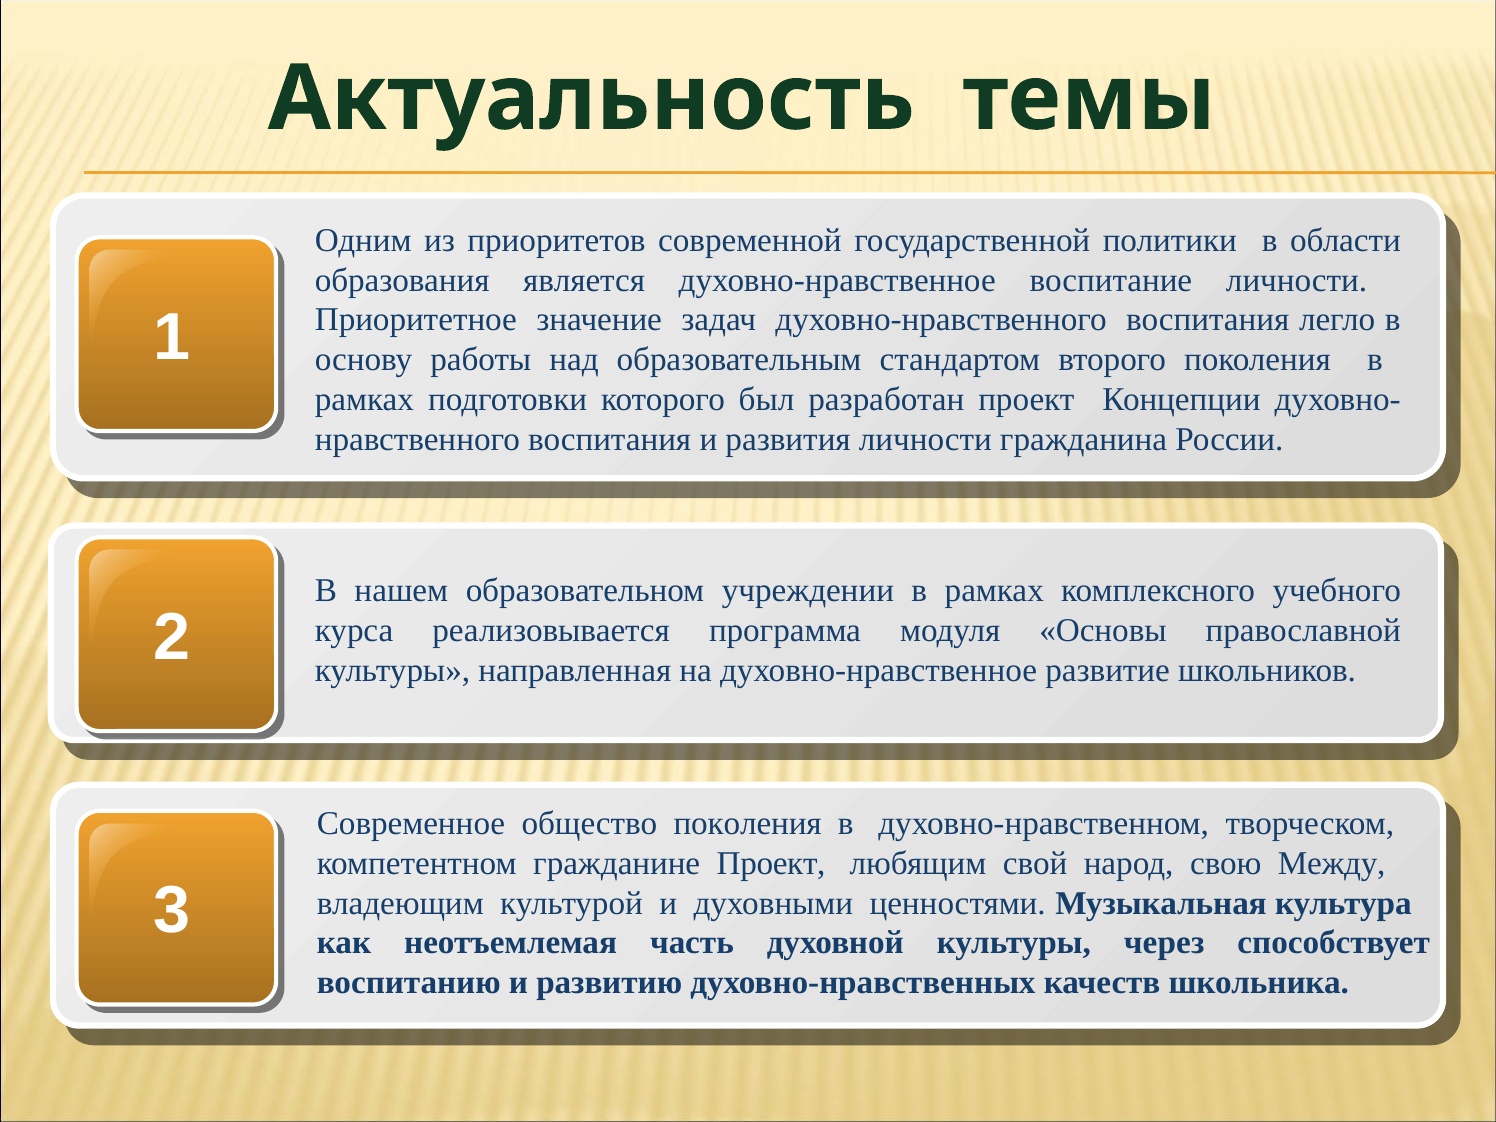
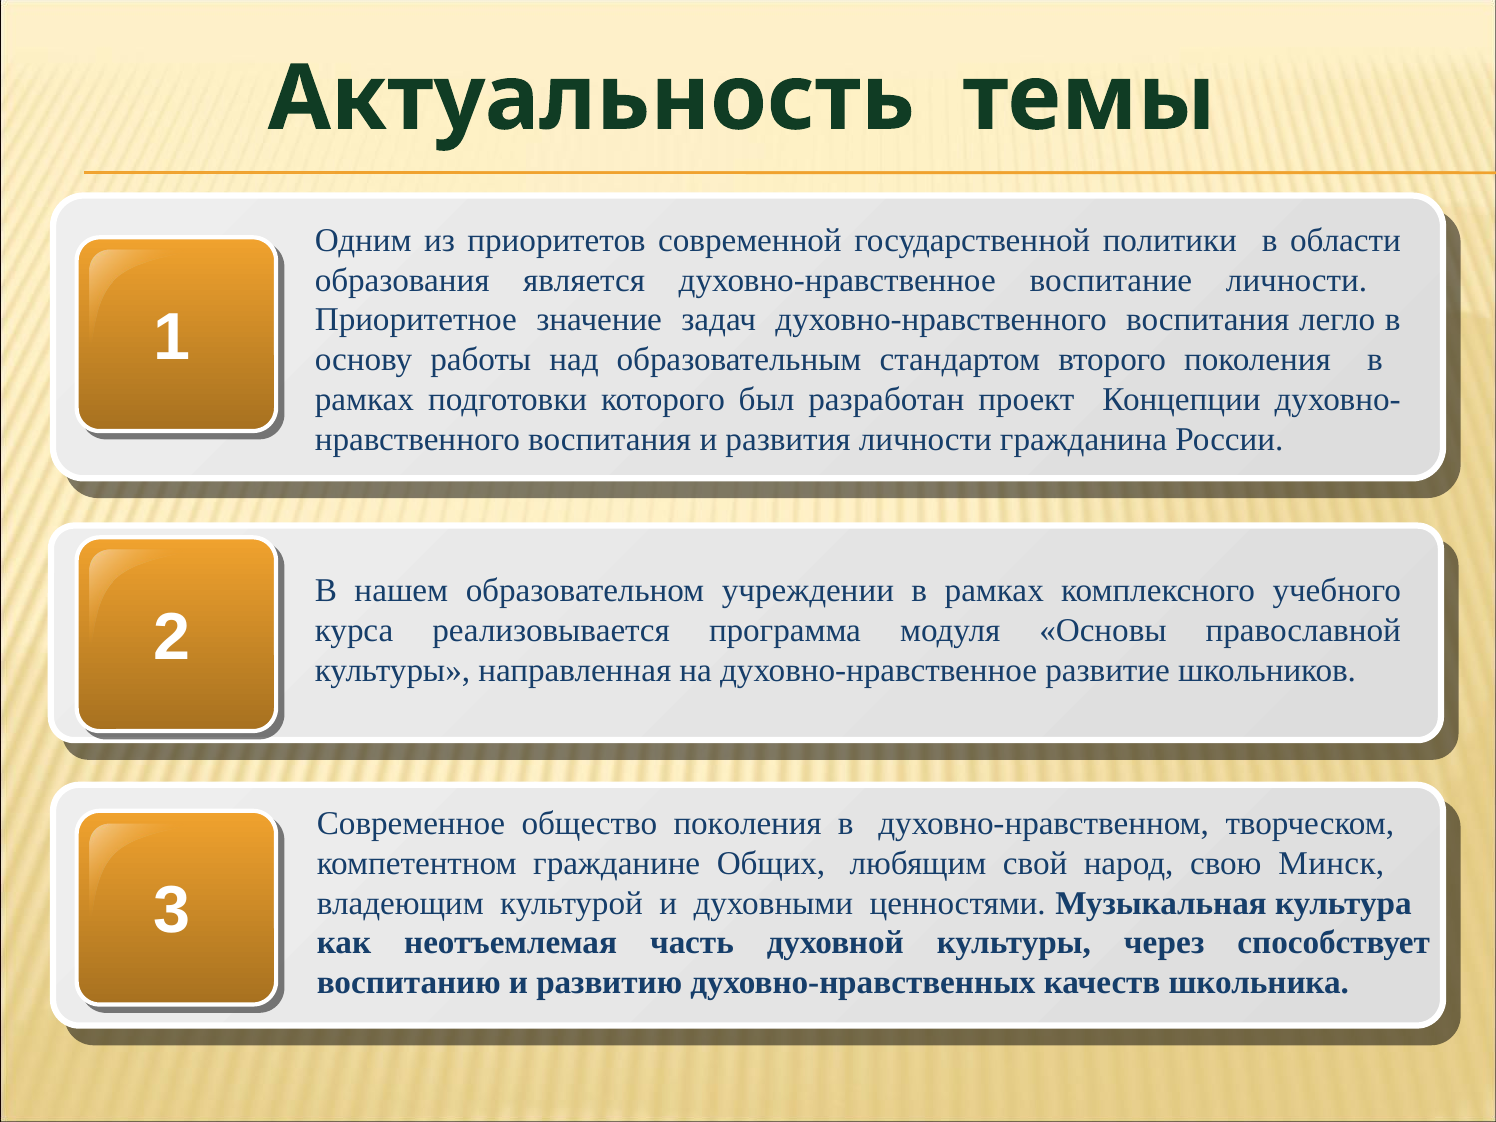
гражданине Проект: Проект -> Общих (771, 863)
Между: Между -> Минск (1331, 863)
